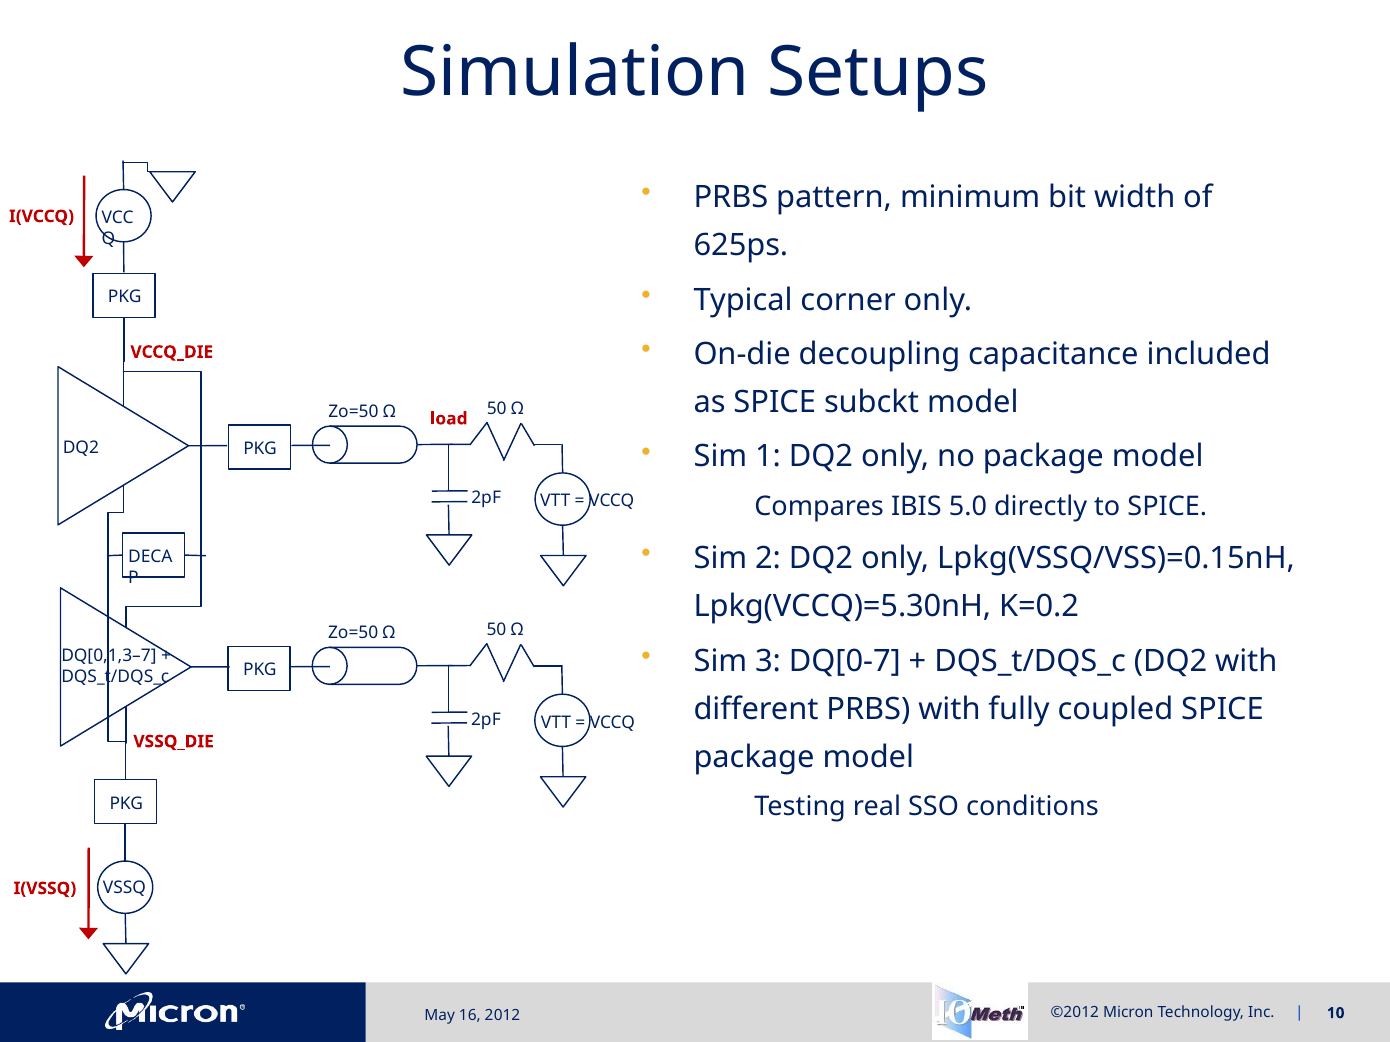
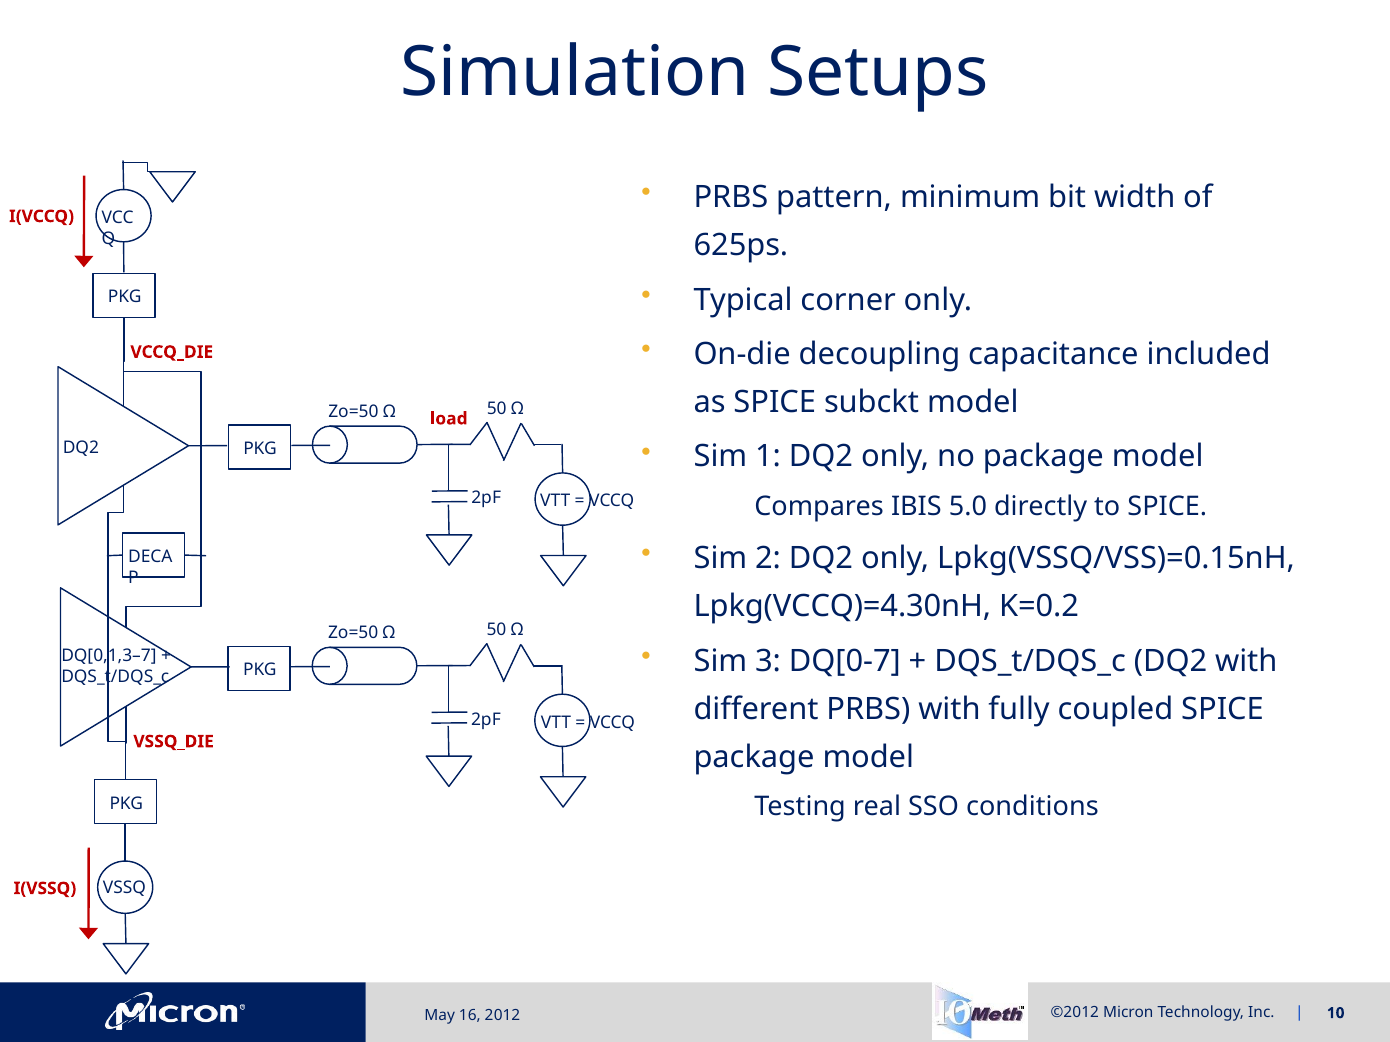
Lpkg(VCCQ)=5.30nH: Lpkg(VCCQ)=5.30nH -> Lpkg(VCCQ)=4.30nH (842, 607)
